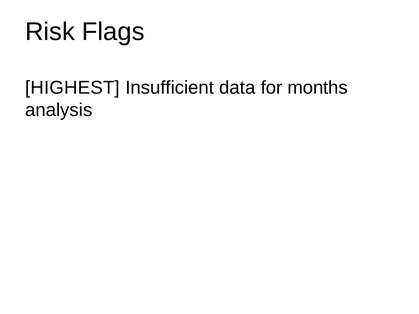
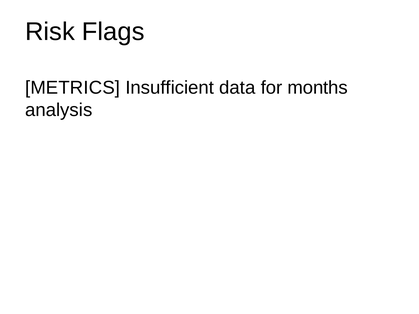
HIGHEST: HIGHEST -> METRICS (73, 88)
